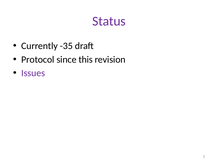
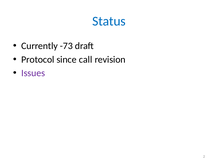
Status colour: purple -> blue (109, 21)
-35: -35 -> -73 (66, 46)
this: this -> call (86, 59)
